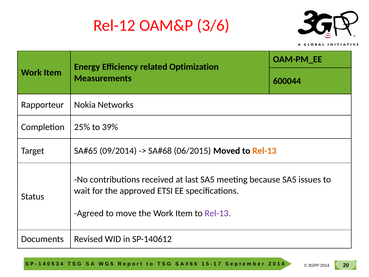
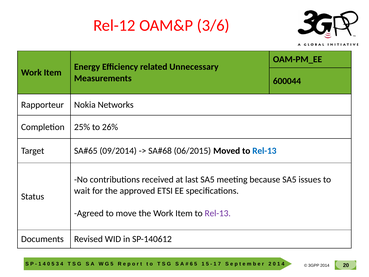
Optimization: Optimization -> Unnecessary (194, 67)
39%: 39% -> 26% (110, 127)
Rel-13 colour: orange -> blue (264, 151)
